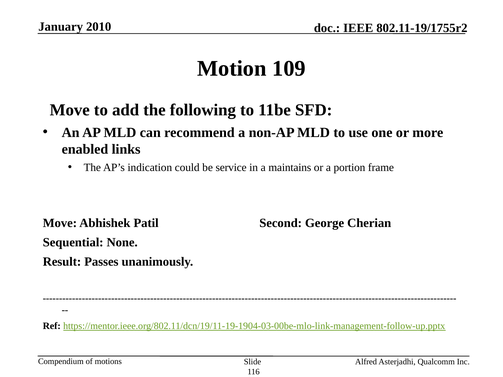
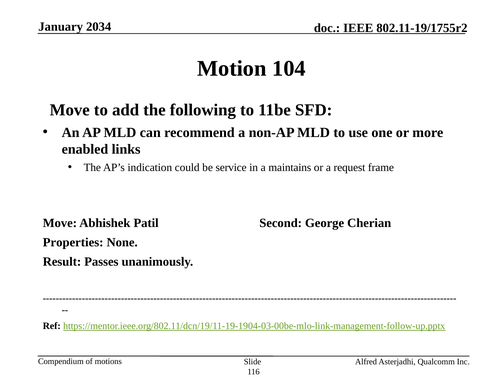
2010: 2010 -> 2034 (99, 27)
109: 109 -> 104 (289, 69)
portion: portion -> request (349, 168)
Sequential: Sequential -> Properties (73, 242)
